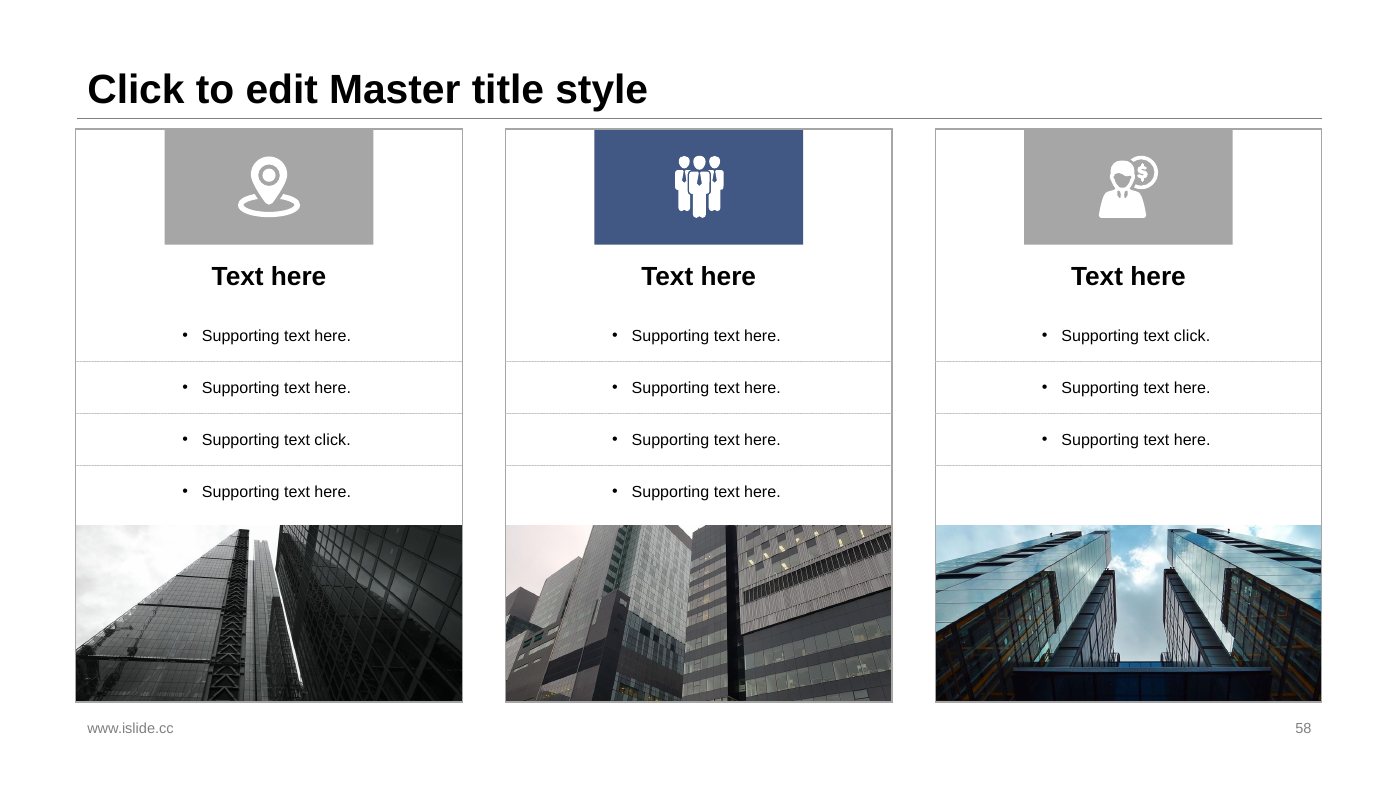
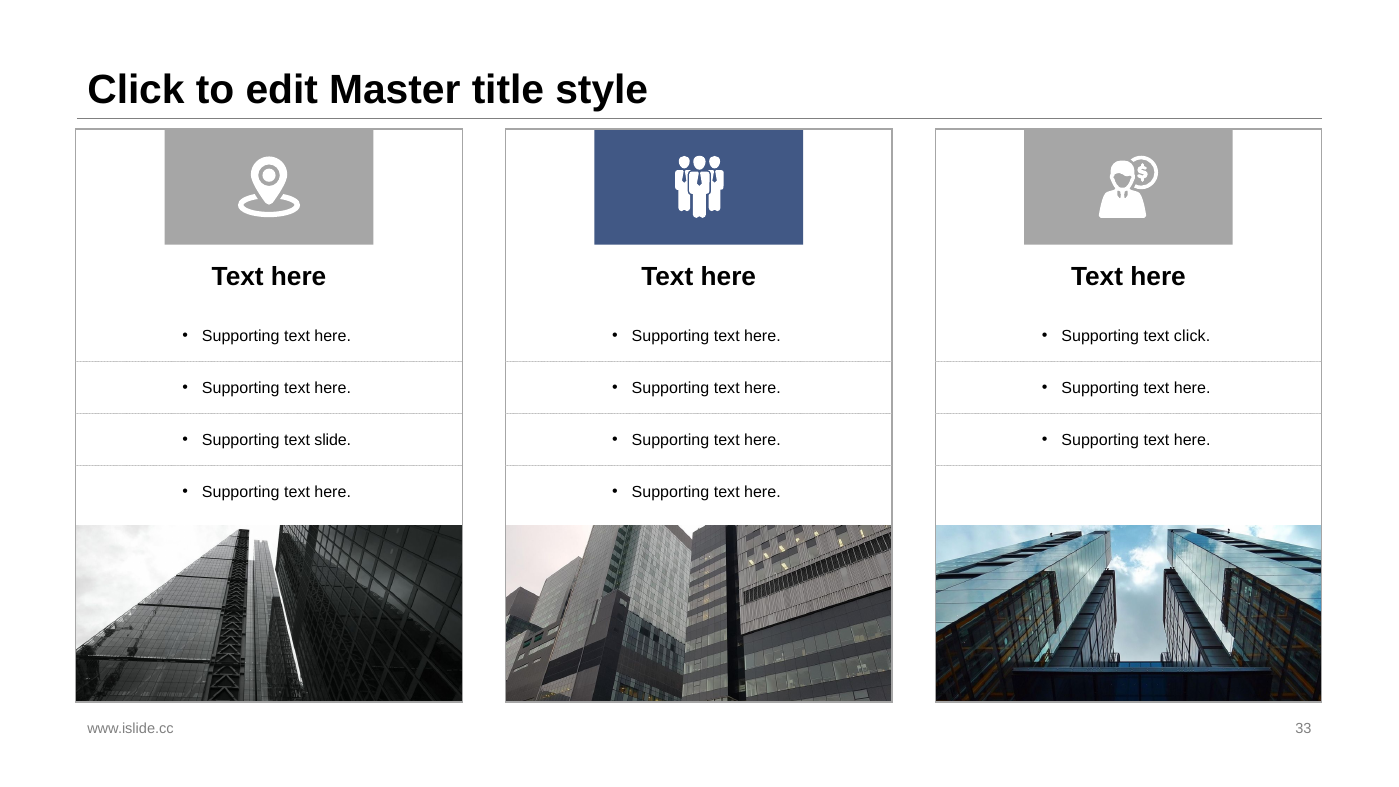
click: click -> slide (333, 440)
58: 58 -> 33 (1303, 729)
